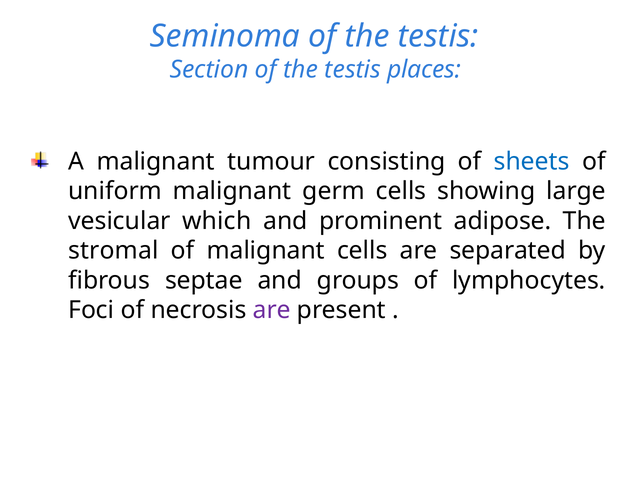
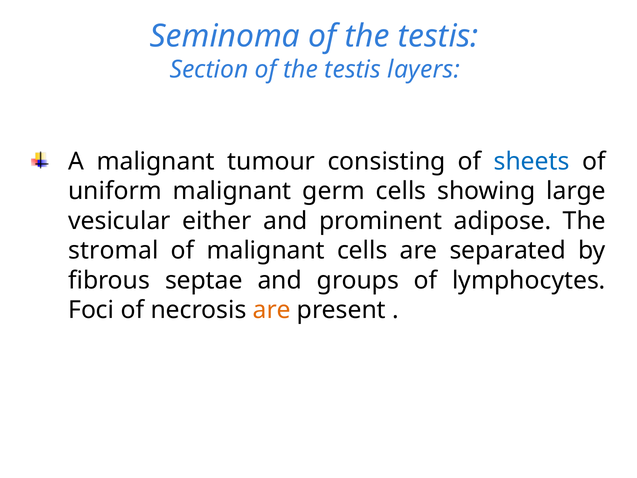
places: places -> layers (424, 70)
which: which -> either (217, 221)
are colour: purple -> orange (272, 310)
